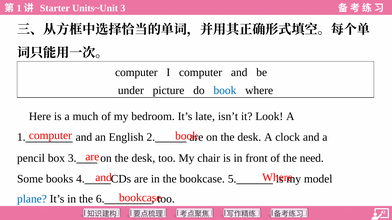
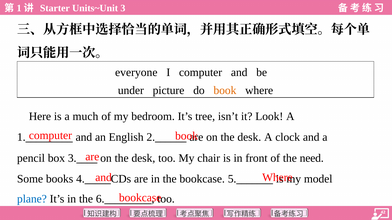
computer: computer -> everyone (136, 73)
book colour: blue -> orange (225, 90)
late: late -> tree (205, 117)
